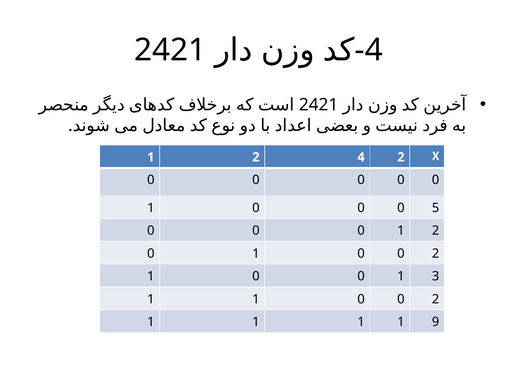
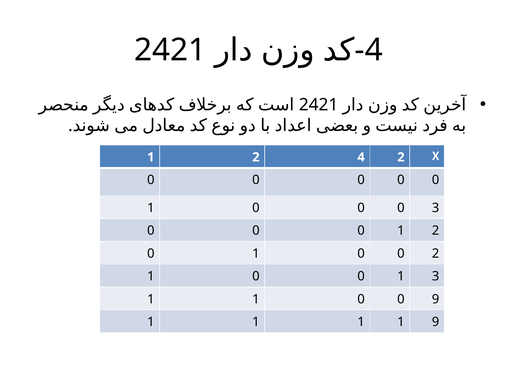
0 5: 5 -> 3 (436, 208)
2: 2 -> 9 (436, 299)
